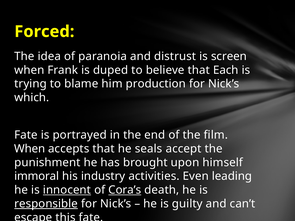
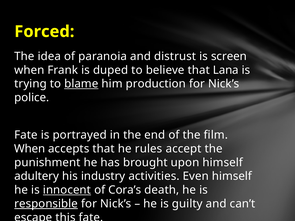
Each: Each -> Lana (226, 70)
blame underline: none -> present (81, 84)
which: which -> police (32, 98)
seals: seals -> rules (149, 149)
immoral: immoral -> adultery (37, 176)
Even leading: leading -> himself (232, 176)
Cora’s underline: present -> none (125, 190)
